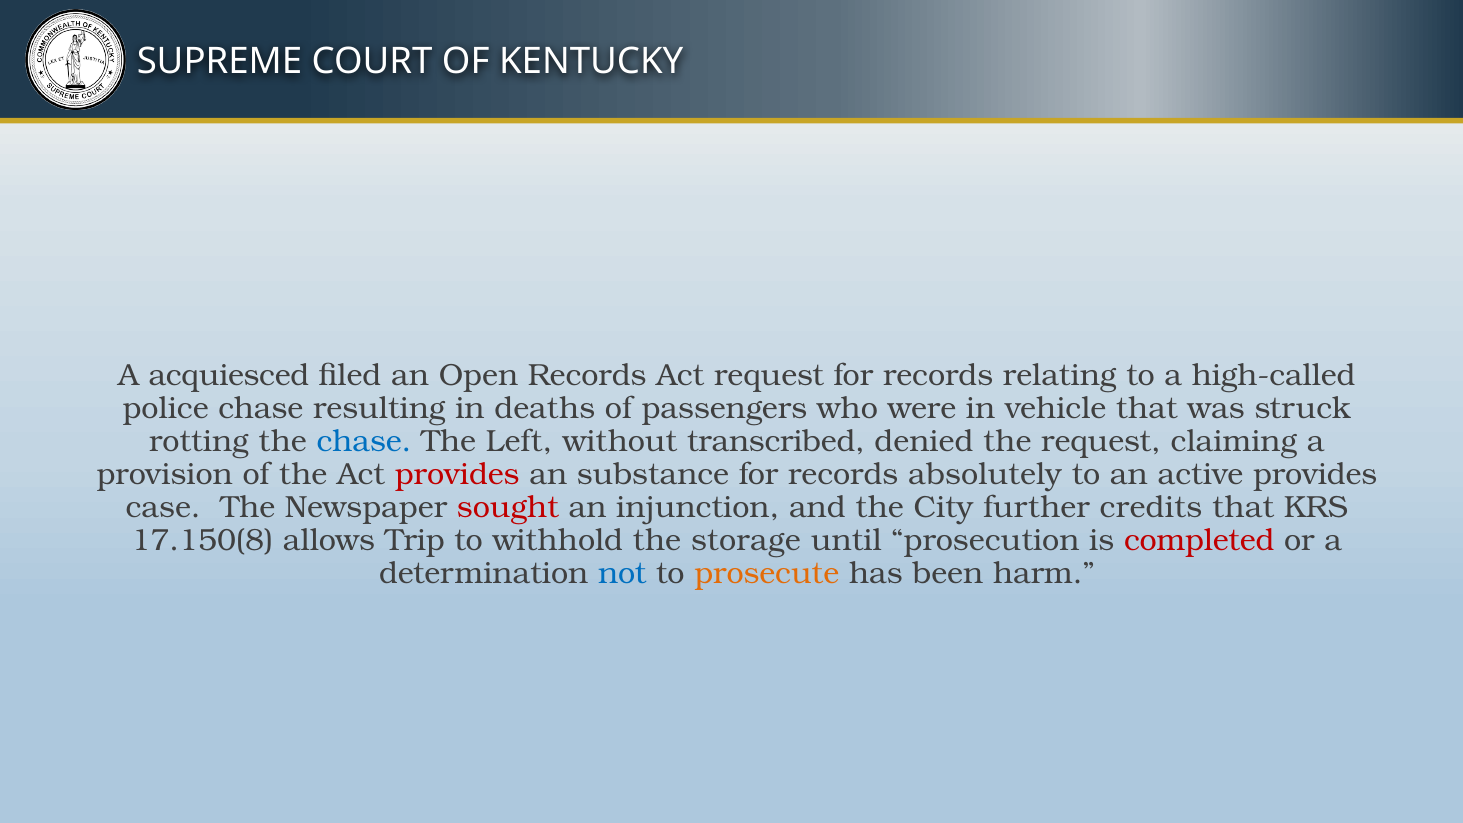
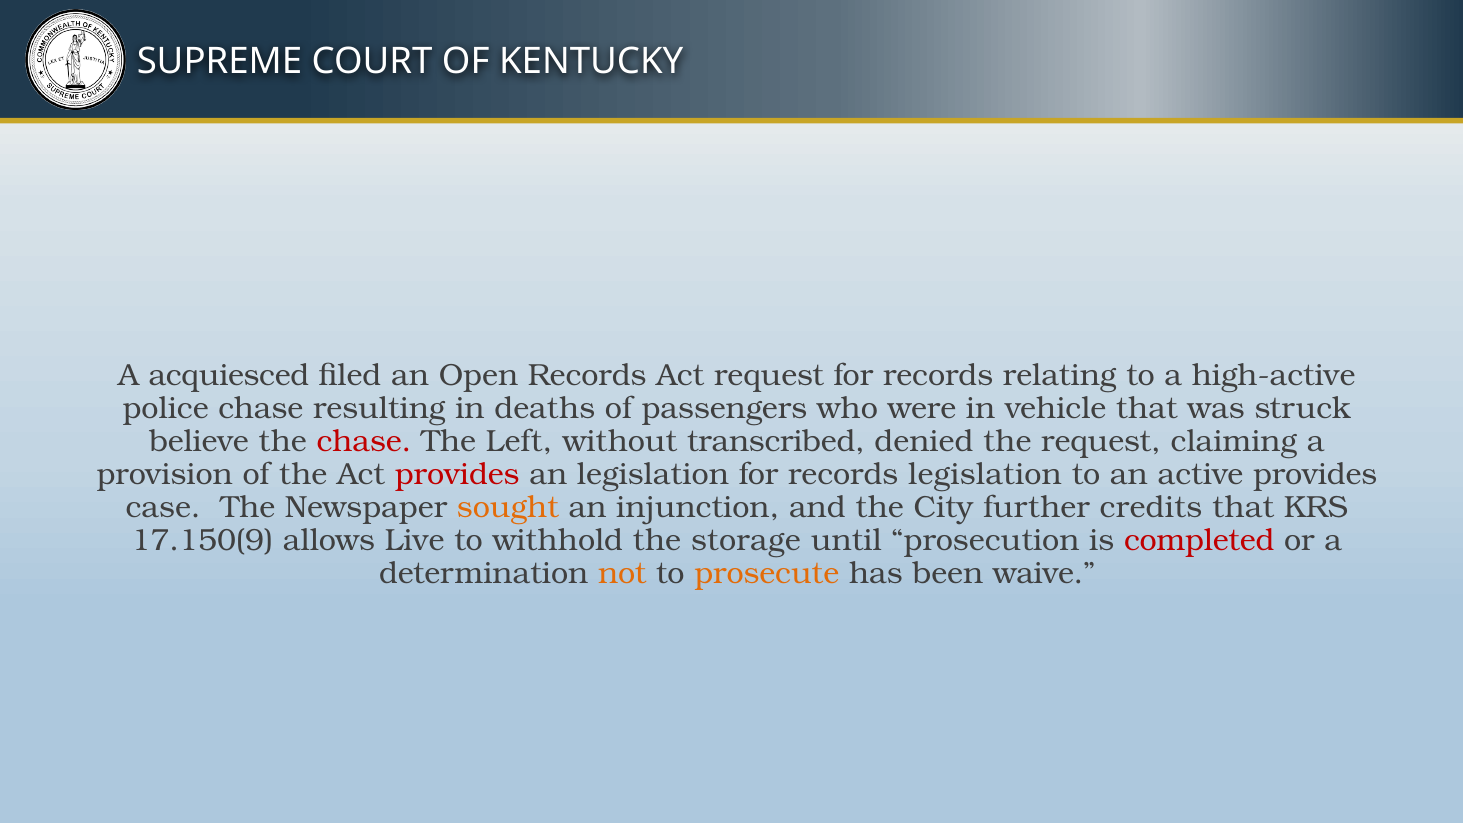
high-called: high-called -> high-active (1274, 376)
rotting: rotting -> believe (199, 441)
chase colour: blue -> red (364, 441)
an substance: substance -> legislation (653, 474)
records absolutely: absolutely -> legislation (985, 474)
sought colour: red -> orange (508, 507)
17.150(8: 17.150(8 -> 17.150(9 (202, 540)
Trip: Trip -> Live (415, 540)
not colour: blue -> orange (622, 573)
harm: harm -> waive (1044, 573)
